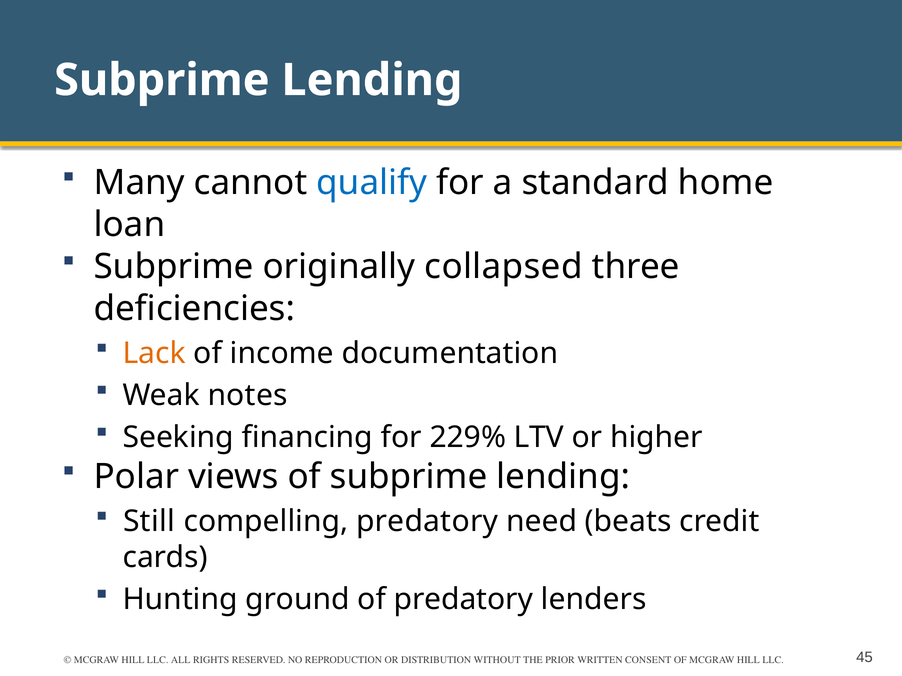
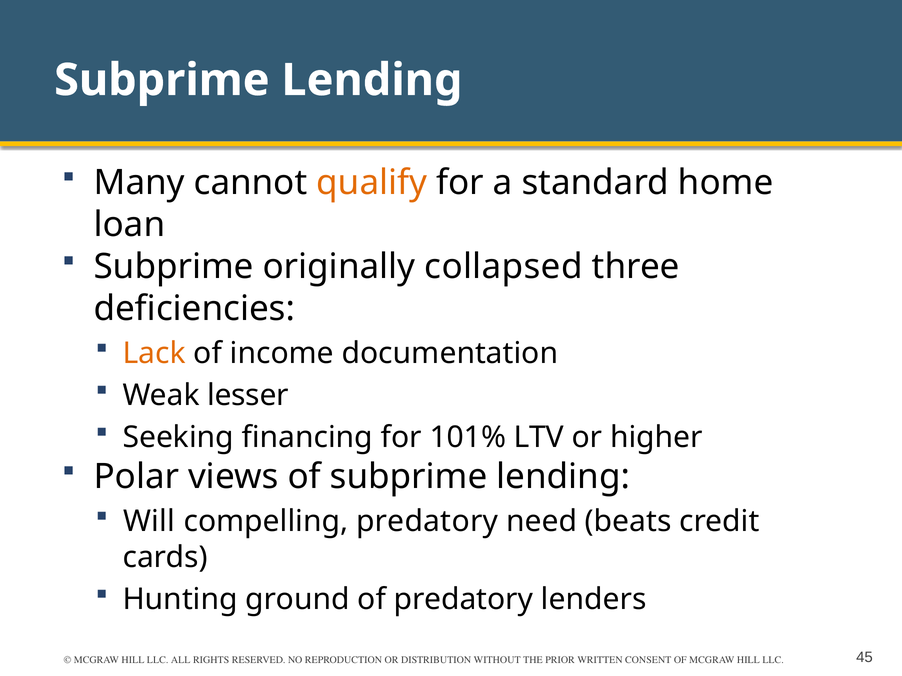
qualify colour: blue -> orange (372, 183)
notes: notes -> lesser (248, 396)
229%: 229% -> 101% (468, 438)
Still: Still -> Will (149, 522)
